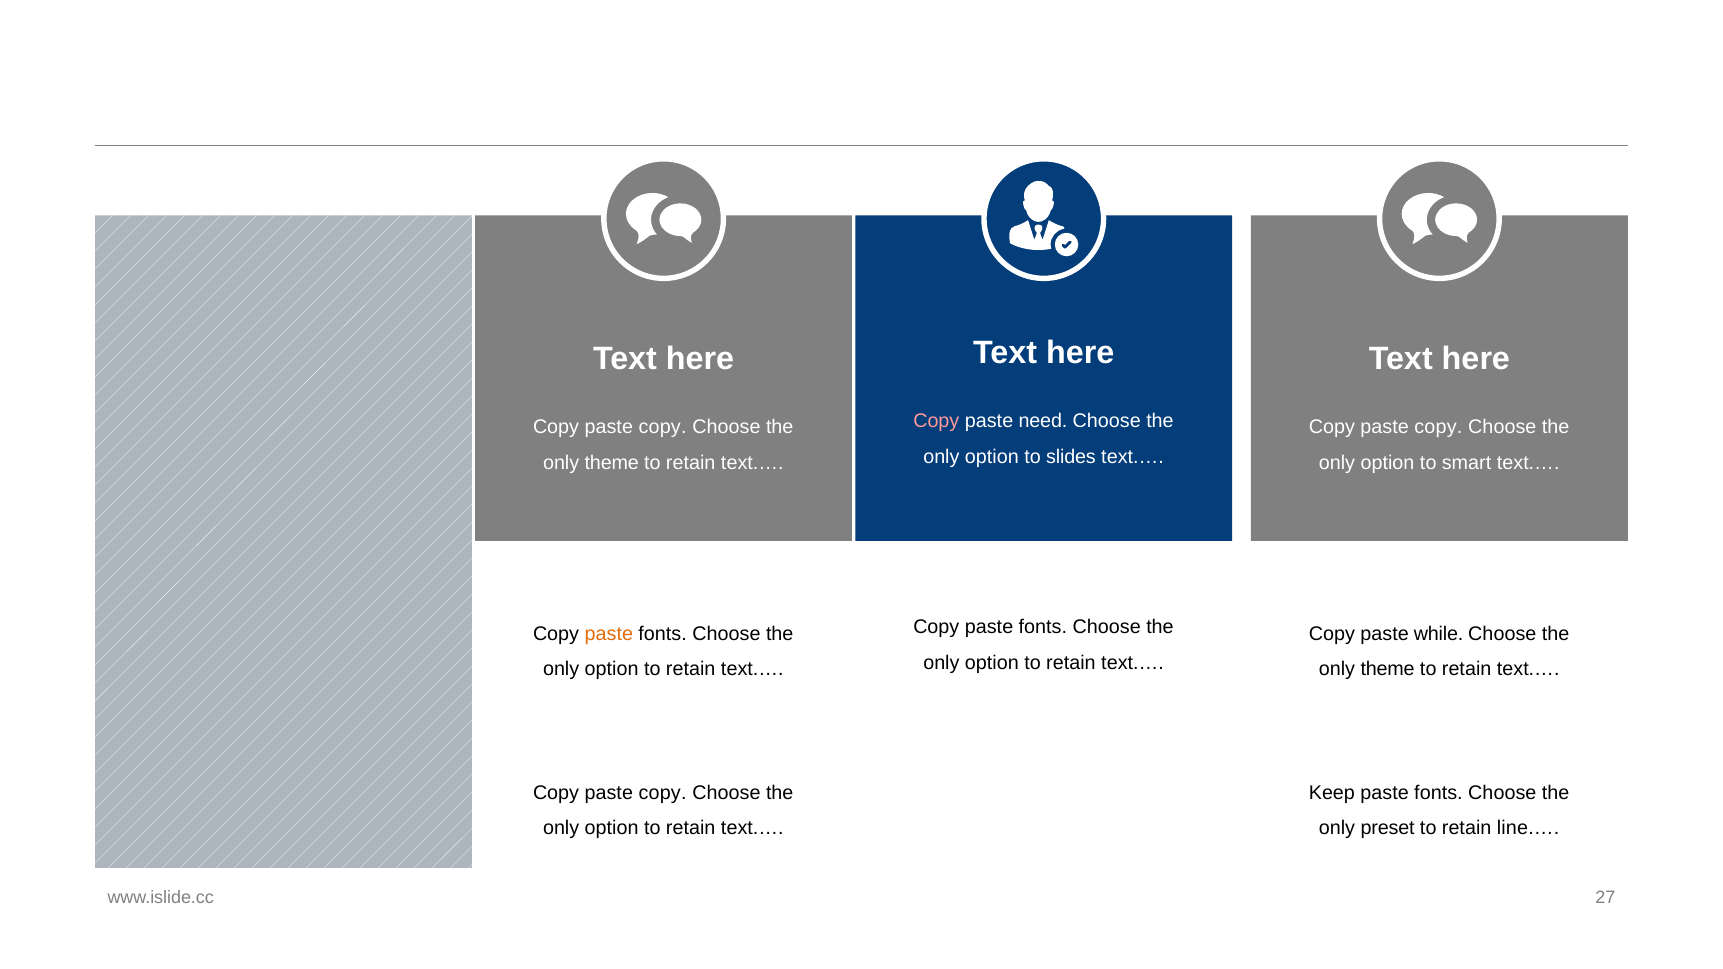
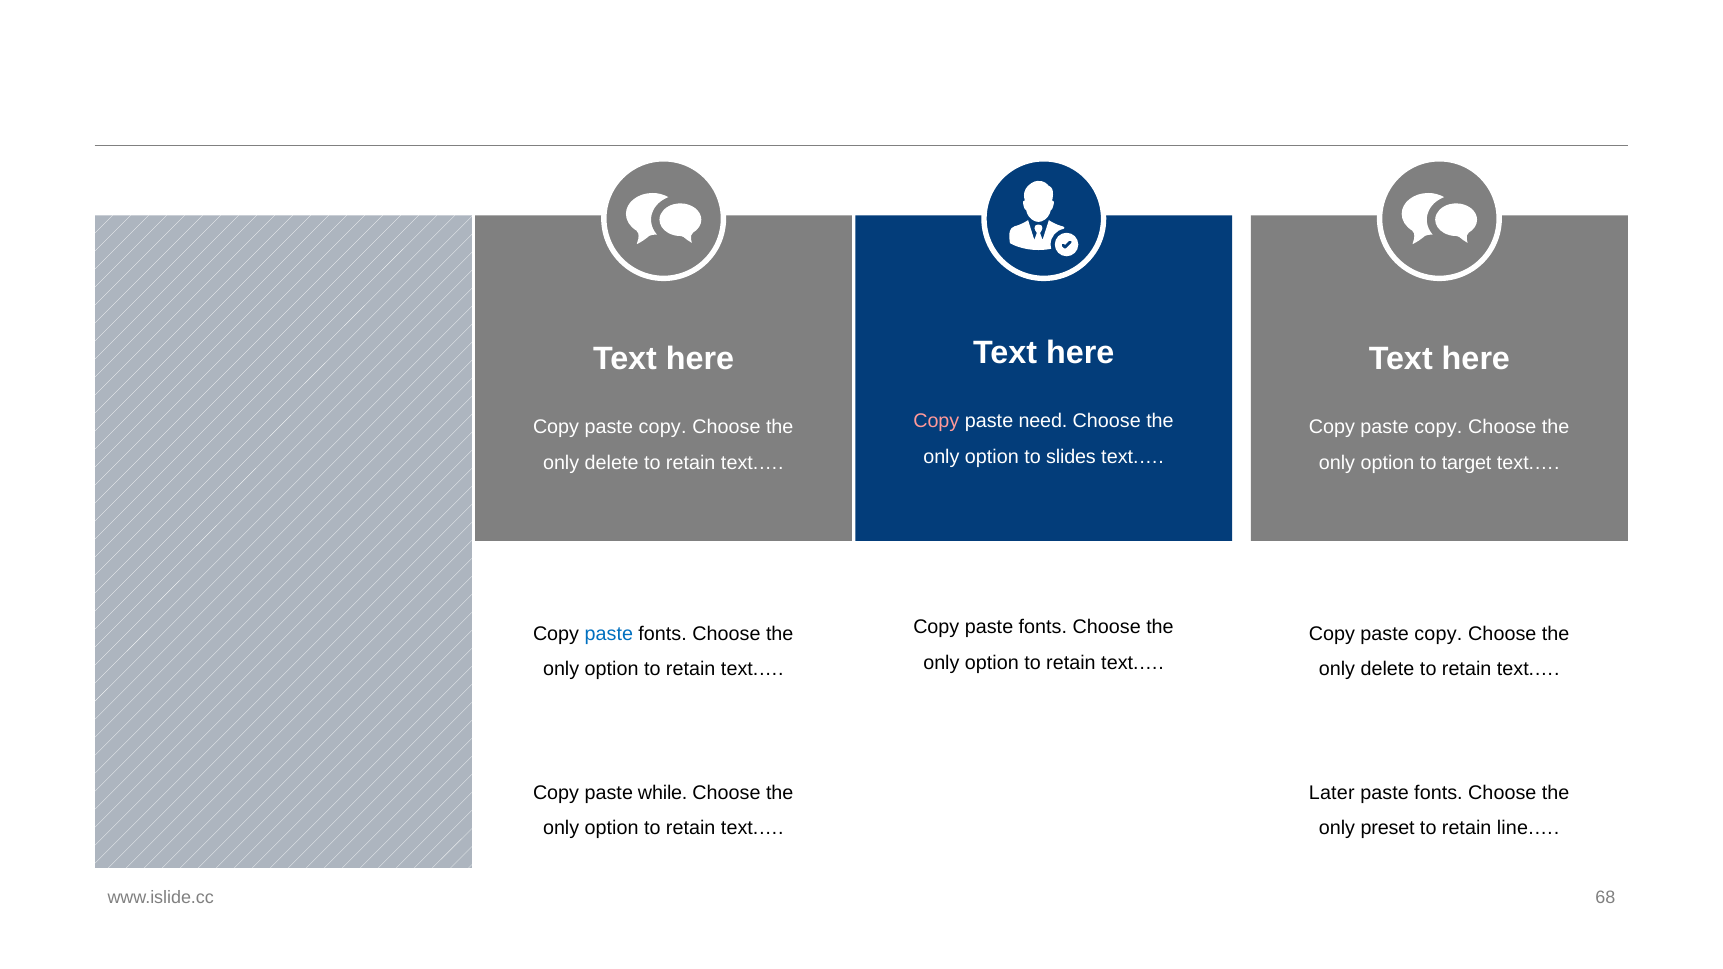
theme: theme -> delete (612, 463)
smart: smart -> target (1467, 463)
paste colour: orange -> blue (609, 634)
while: while -> copy (1438, 634)
theme: theme -> delete (1387, 669)
copy: copy -> while (663, 793)
Keep: Keep -> Later (1332, 793)
27: 27 -> 68 (1605, 898)
